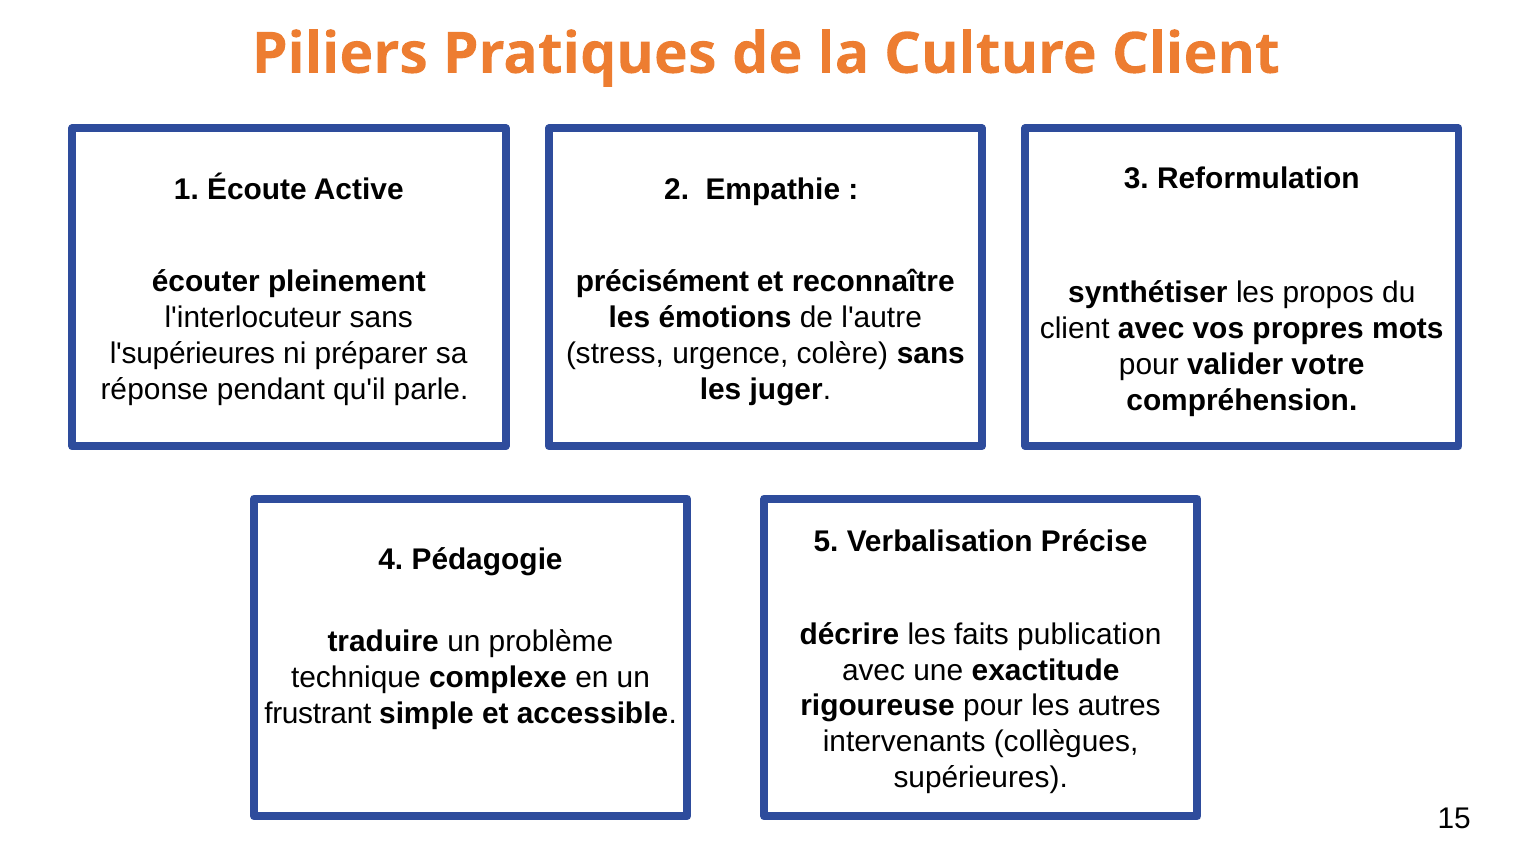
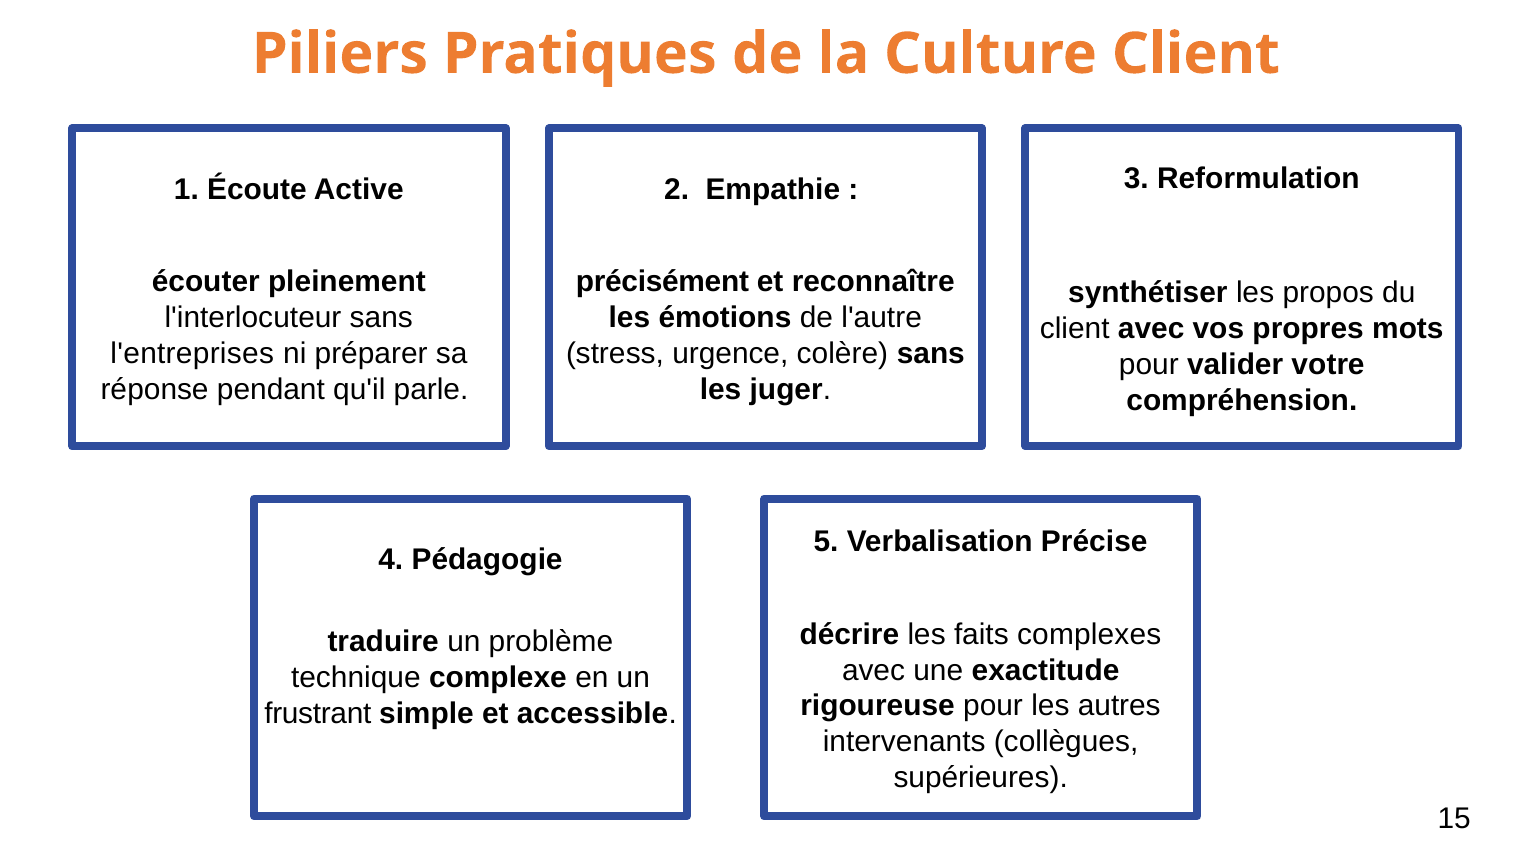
l'supérieures: l'supérieures -> l'entreprises (192, 353)
publication: publication -> complexes (1089, 634)
